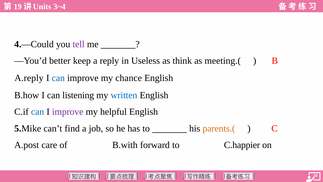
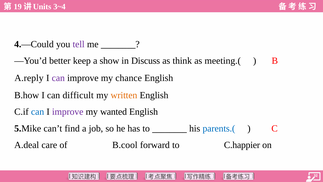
reply: reply -> show (109, 61)
Useless: Useless -> Discuss (146, 61)
can colour: blue -> purple (58, 78)
listening: listening -> difficult (78, 95)
written colour: blue -> orange (124, 95)
helpful: helpful -> wanted (114, 112)
parents.( colour: orange -> blue (219, 128)
A.post: A.post -> A.deal (27, 145)
B.with: B.with -> B.cool (125, 145)
